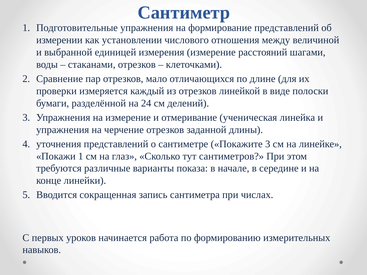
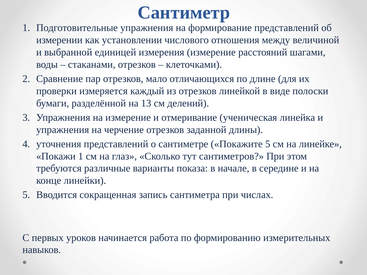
24: 24 -> 13 (146, 103)
Покажите 3: 3 -> 5 (268, 144)
